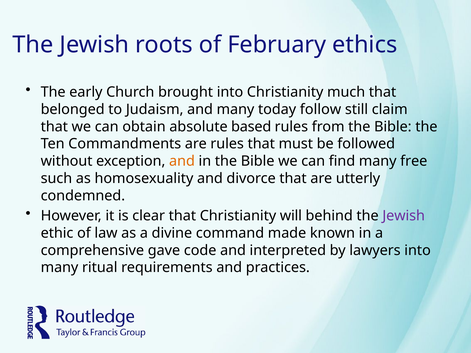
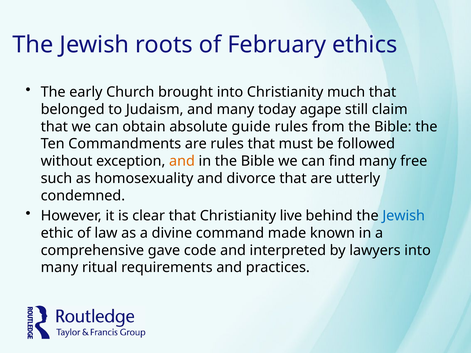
follow: follow -> agape (321, 109)
based: based -> guide (251, 127)
will: will -> live (291, 216)
Jewish colour: purple -> blue (404, 216)
